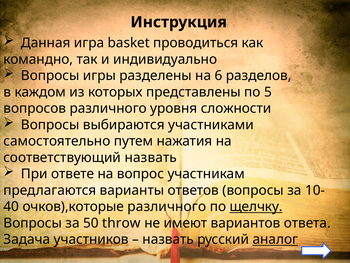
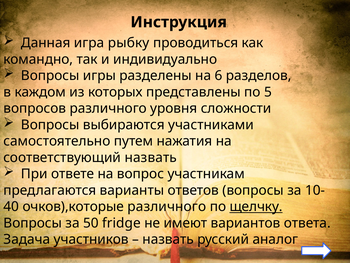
basket: basket -> рыбку (129, 43)
throw: throw -> fridge (121, 223)
аналог underline: present -> none (275, 239)
